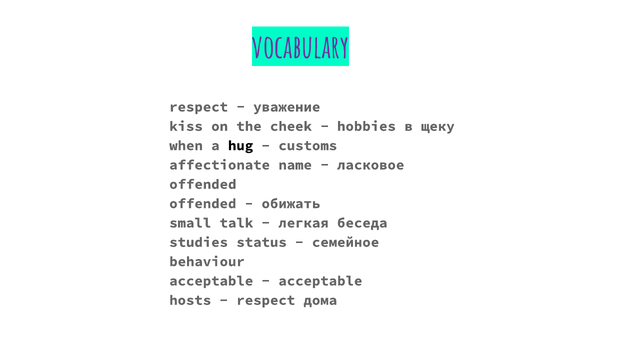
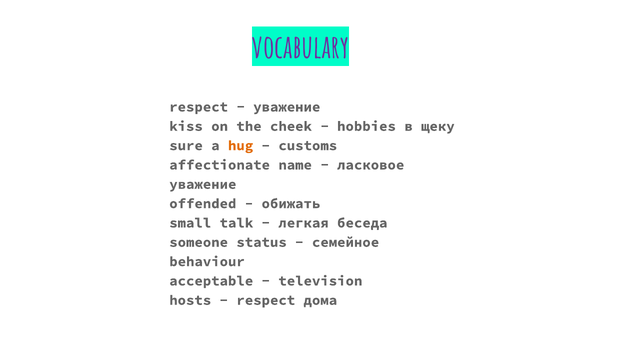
when: when -> sure (186, 146)
hug colour: black -> orange (241, 146)
offended: offended -> уважение (203, 184)
studies: studies -> someone (199, 243)
acceptable: acceptable -> television (320, 281)
